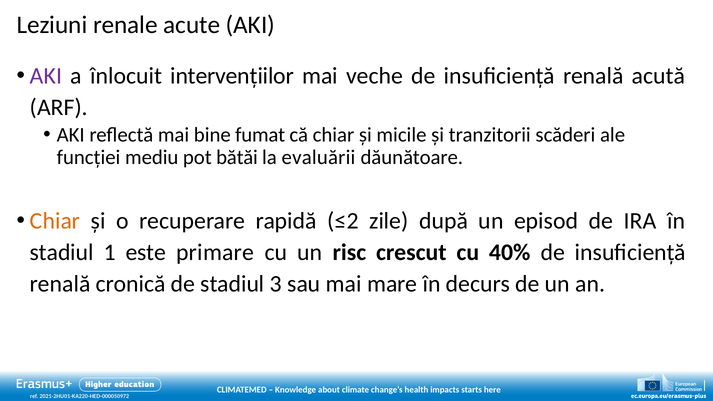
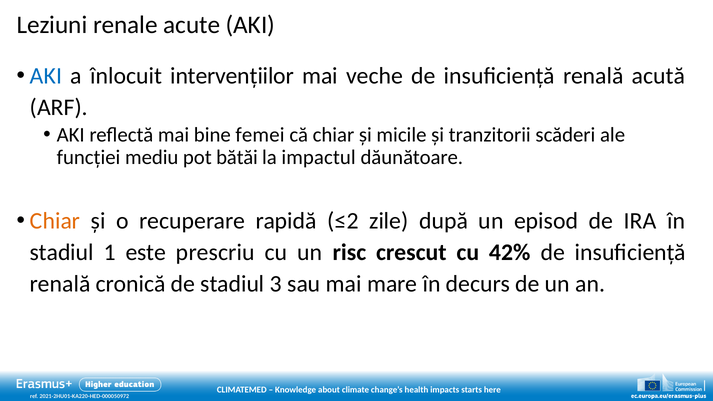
AKI colour: purple -> blue (46, 76)
fumat: fumat -> femei (260, 135)
evaluării: evaluării -> impactul (319, 157)
primare: primare -> prescriu (215, 252)
40%: 40% -> 42% (510, 252)
